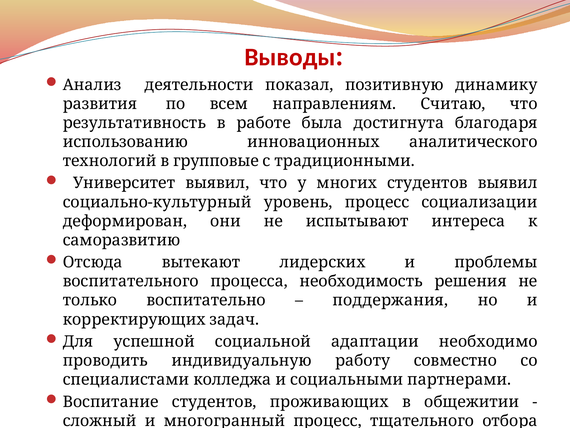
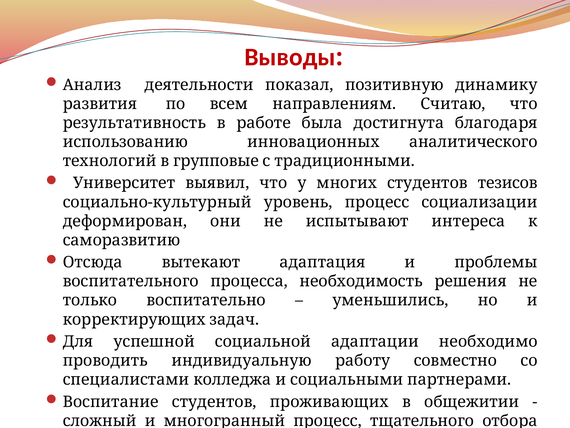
студентов выявил: выявил -> тезисов (508, 183)
лидерских: лидерских -> адаптация (322, 262)
поддержания: поддержания -> уменьшились (390, 300)
